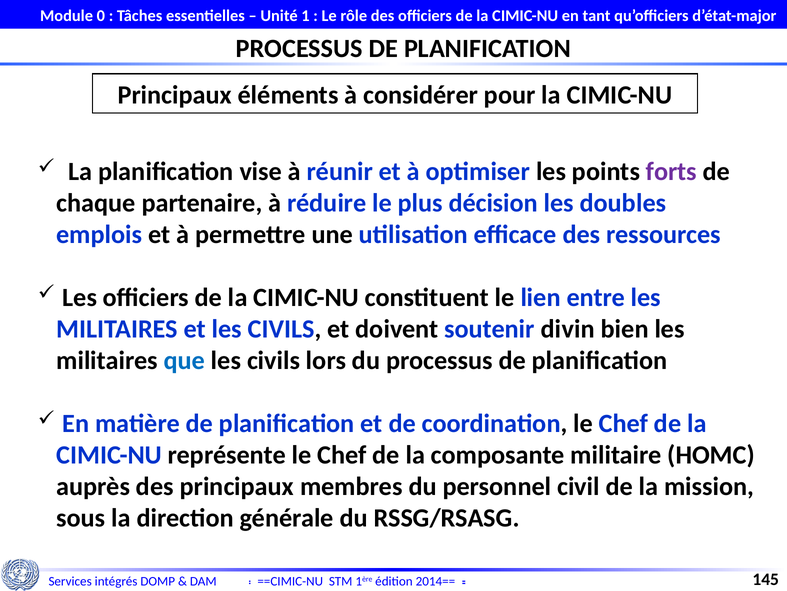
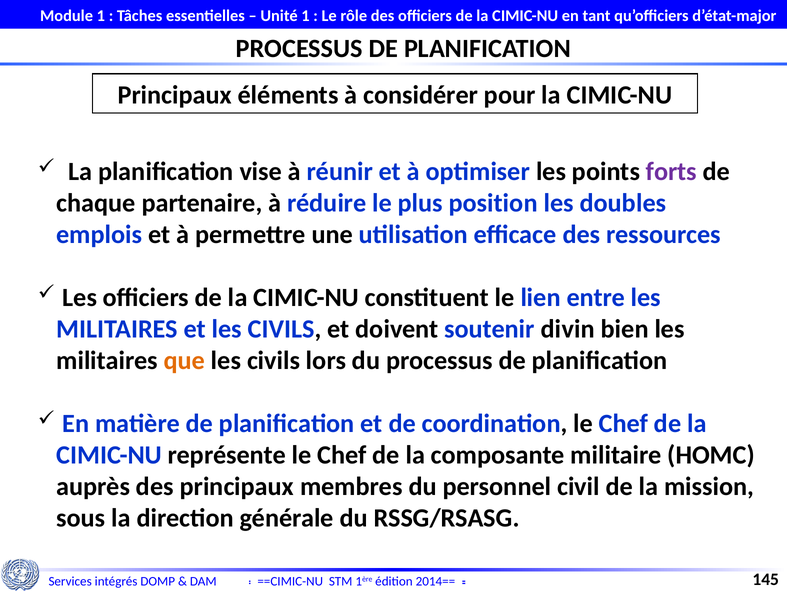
Module 0: 0 -> 1 (101, 16)
décision: décision -> position (493, 203)
que colour: blue -> orange (184, 360)
